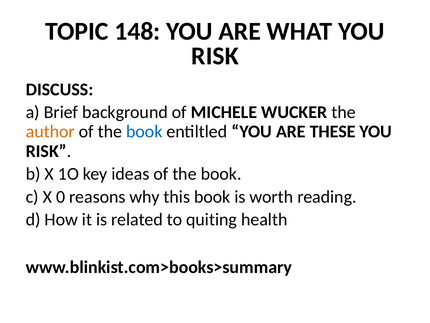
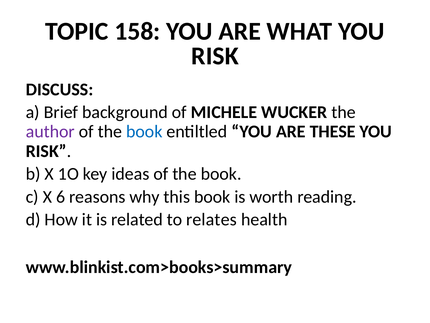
148: 148 -> 158 (137, 31)
author colour: orange -> purple (50, 132)
0: 0 -> 6 (61, 196)
quiting: quiting -> relates (211, 219)
